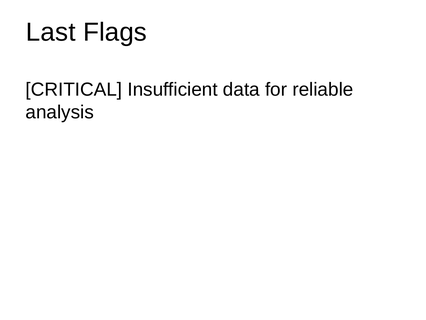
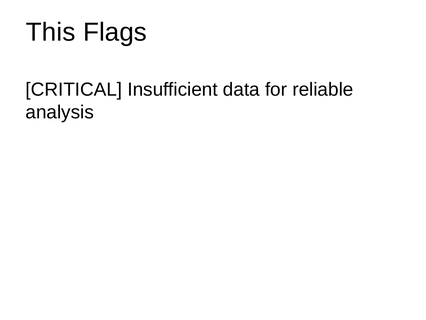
Last: Last -> This (51, 32)
